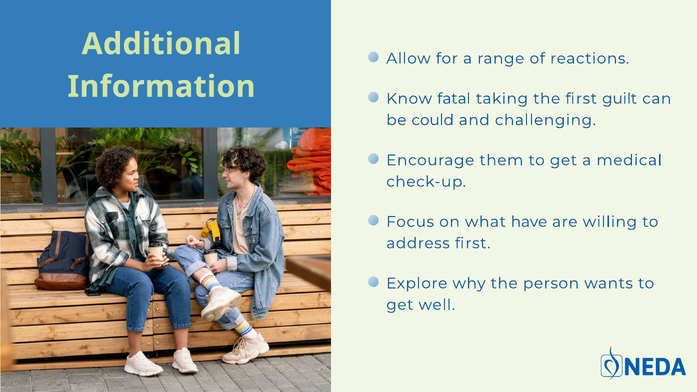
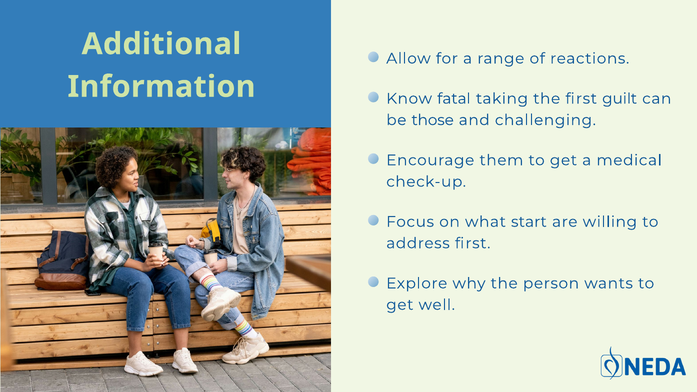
could: could -> those (433, 120)
have: have -> start (529, 222)
